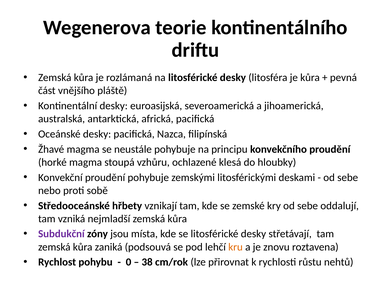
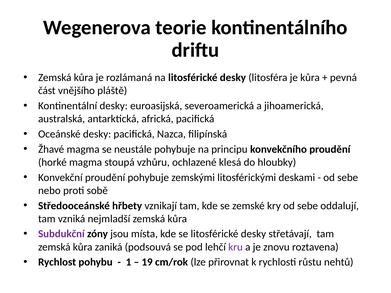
kru colour: orange -> purple (236, 247)
0: 0 -> 1 (129, 262)
38: 38 -> 19 (147, 262)
